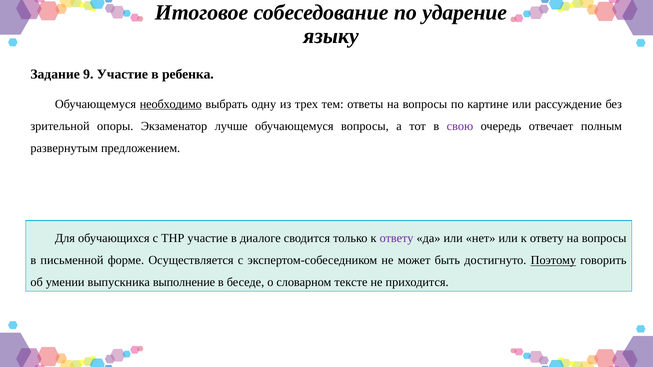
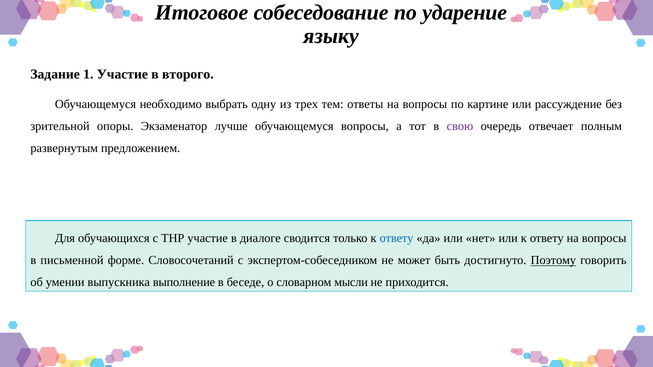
9: 9 -> 1 (88, 74)
ребенка: ребенка -> второго (188, 74)
необходимо underline: present -> none (171, 104)
ответу colour: purple -> blue (397, 239)
Осуществляется: Осуществляется -> Словосочетаний (191, 261)
тексте: тексте -> мысли (351, 283)
